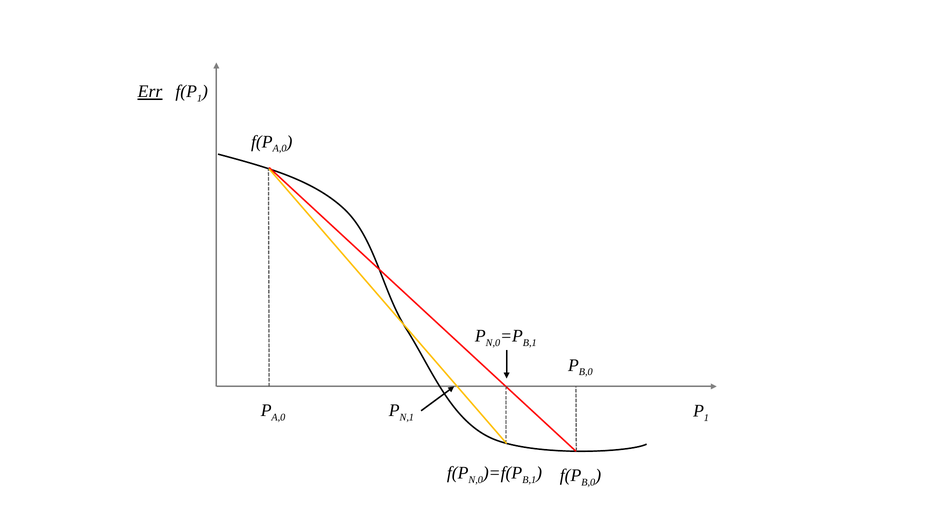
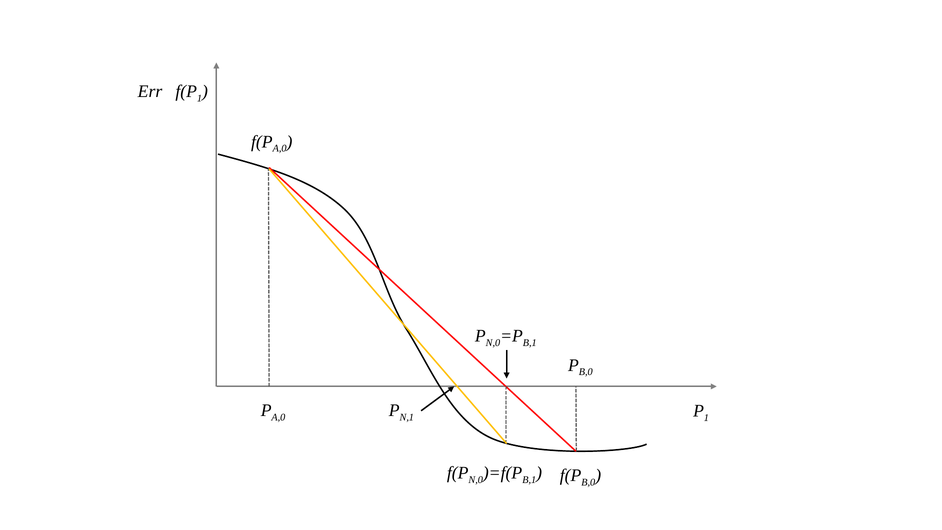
Err underline: present -> none (150, 92)
